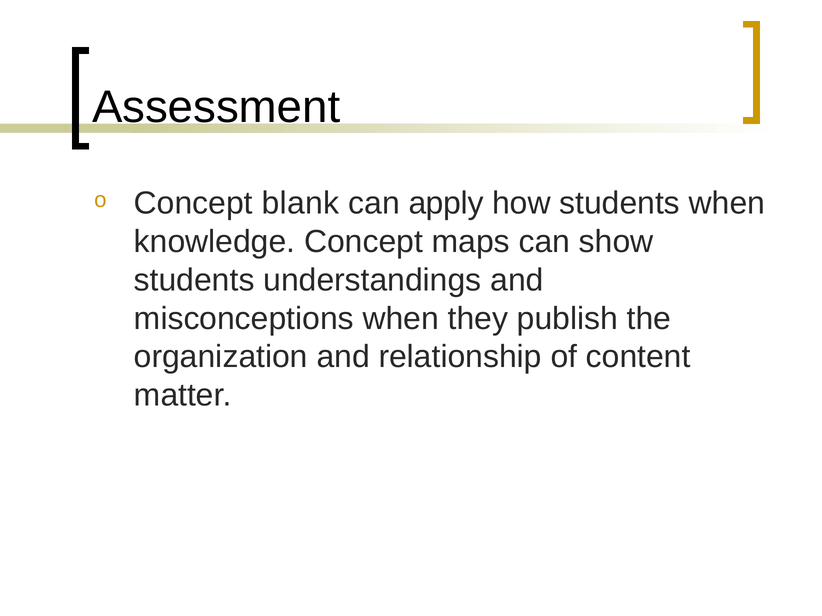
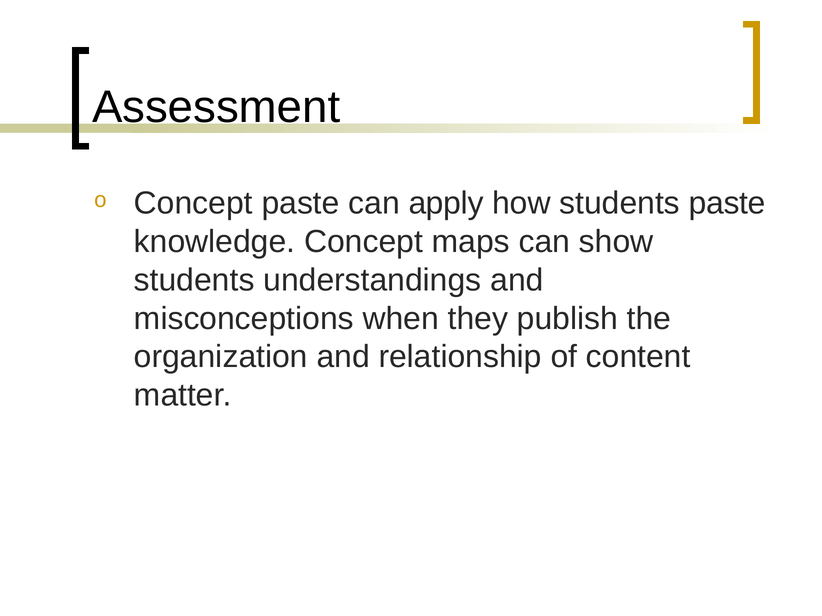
Concept blank: blank -> paste (301, 204)
students when: when -> paste (727, 204)
